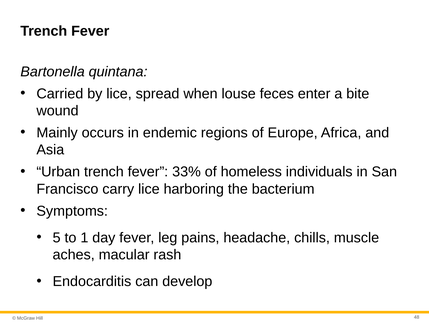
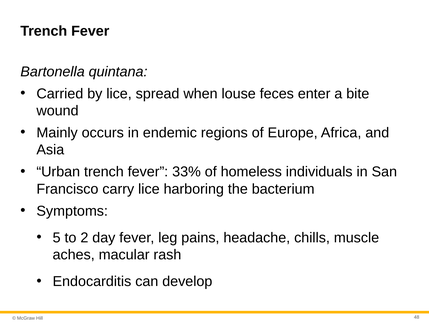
1: 1 -> 2 (84, 237)
